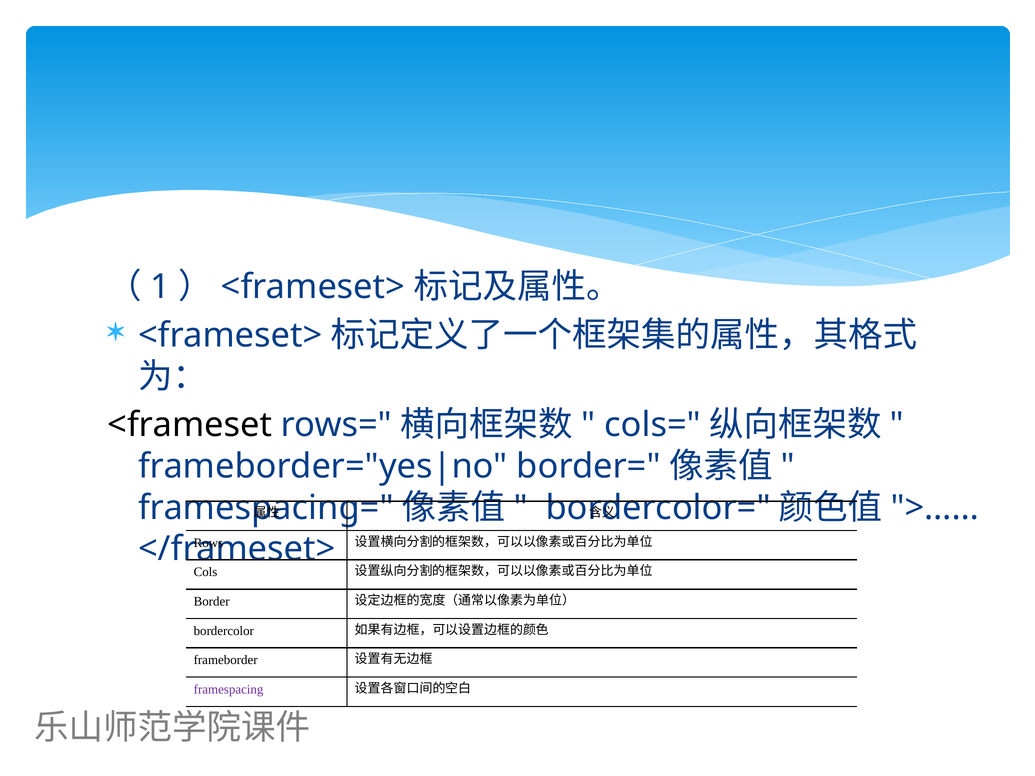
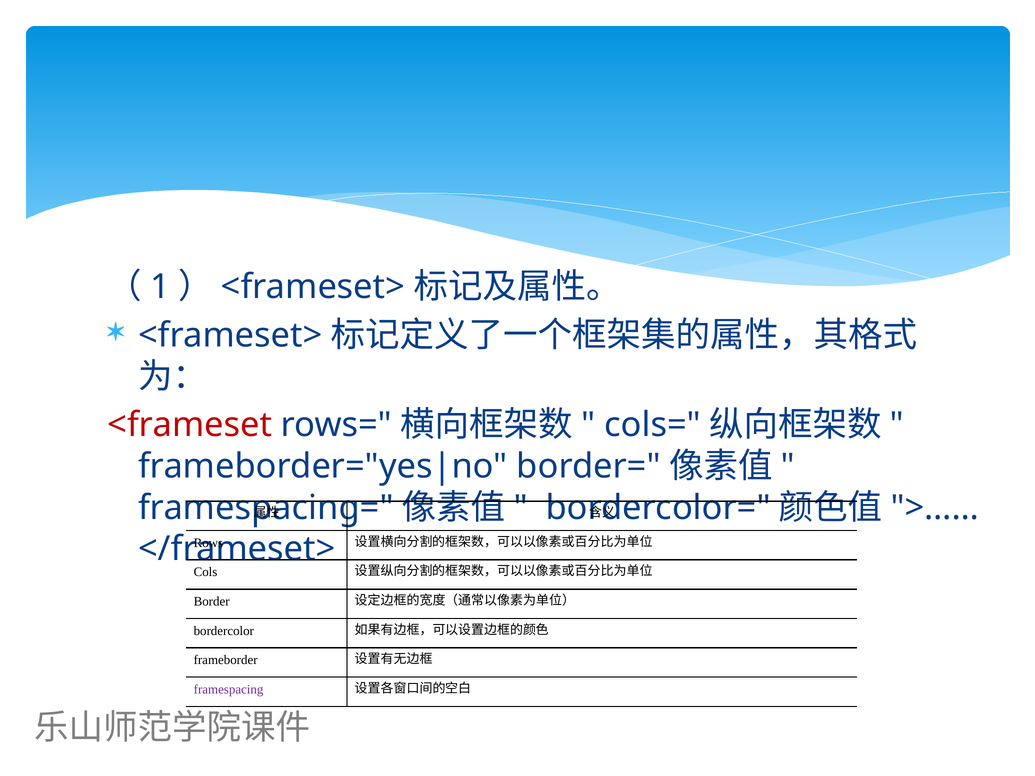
<frameset colour: black -> red (190, 425)
